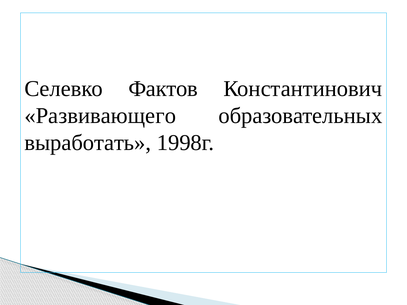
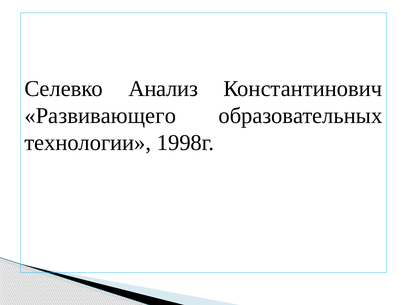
Фактов: Фактов -> Анализ (163, 89)
выработать: выработать -> технологии (88, 143)
